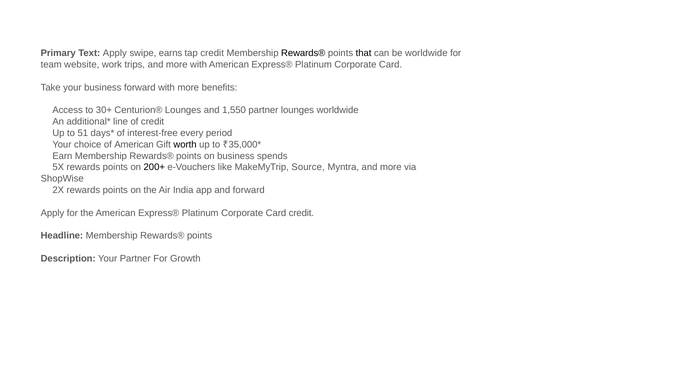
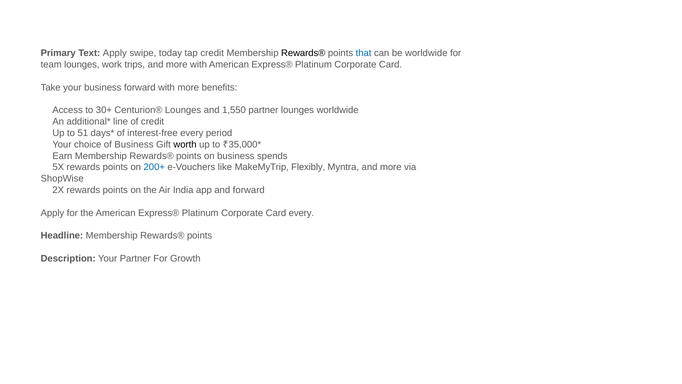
earns: earns -> today (170, 53)
that colour: black -> blue (364, 53)
team website: website -> lounges (82, 65)
of American: American -> Business (134, 144)
200+ colour: black -> blue (154, 167)
Source: Source -> Flexibly (308, 167)
Card credit: credit -> every (301, 213)
